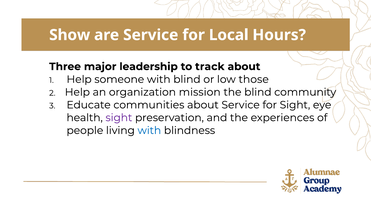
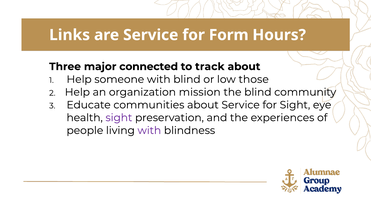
Show: Show -> Links (70, 35)
Local: Local -> Form (229, 35)
leadership: leadership -> connected (149, 66)
with colour: blue -> purple (149, 130)
